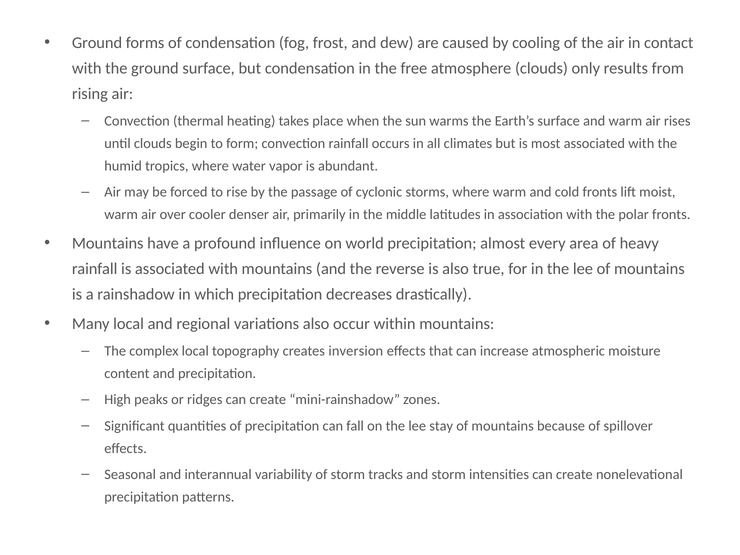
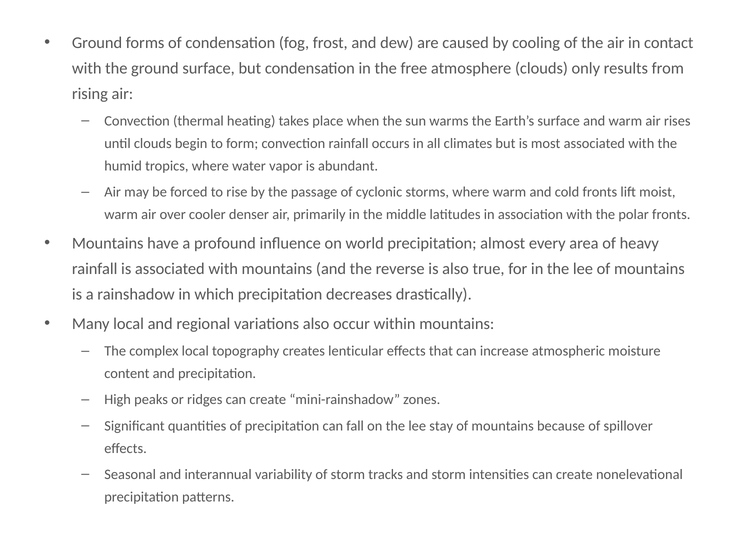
inversion: inversion -> lenticular (356, 351)
